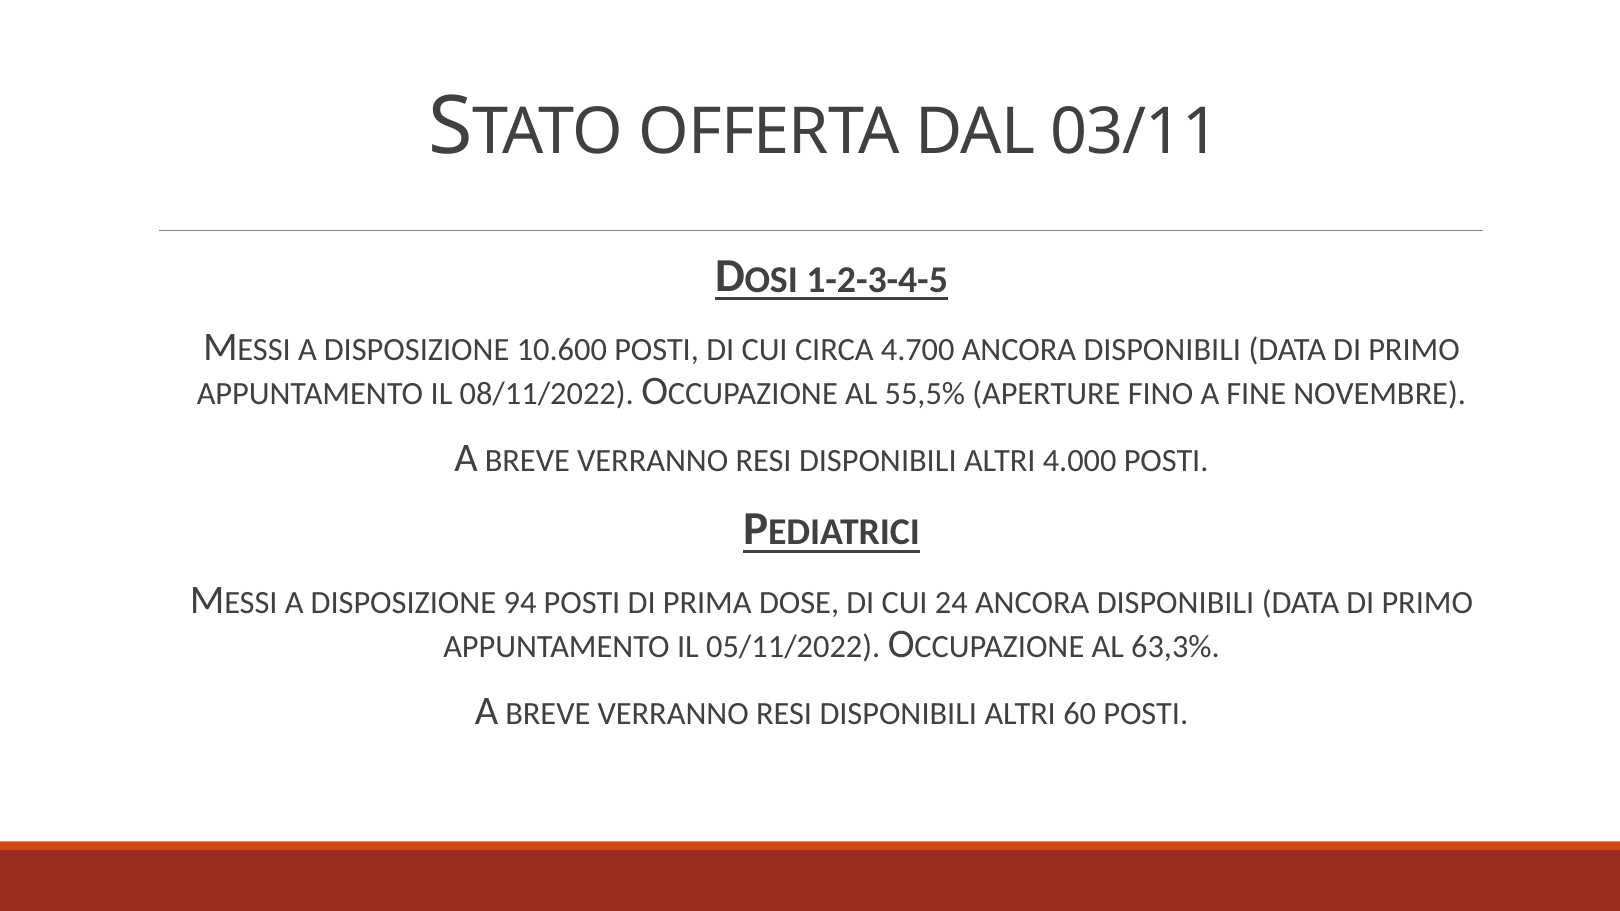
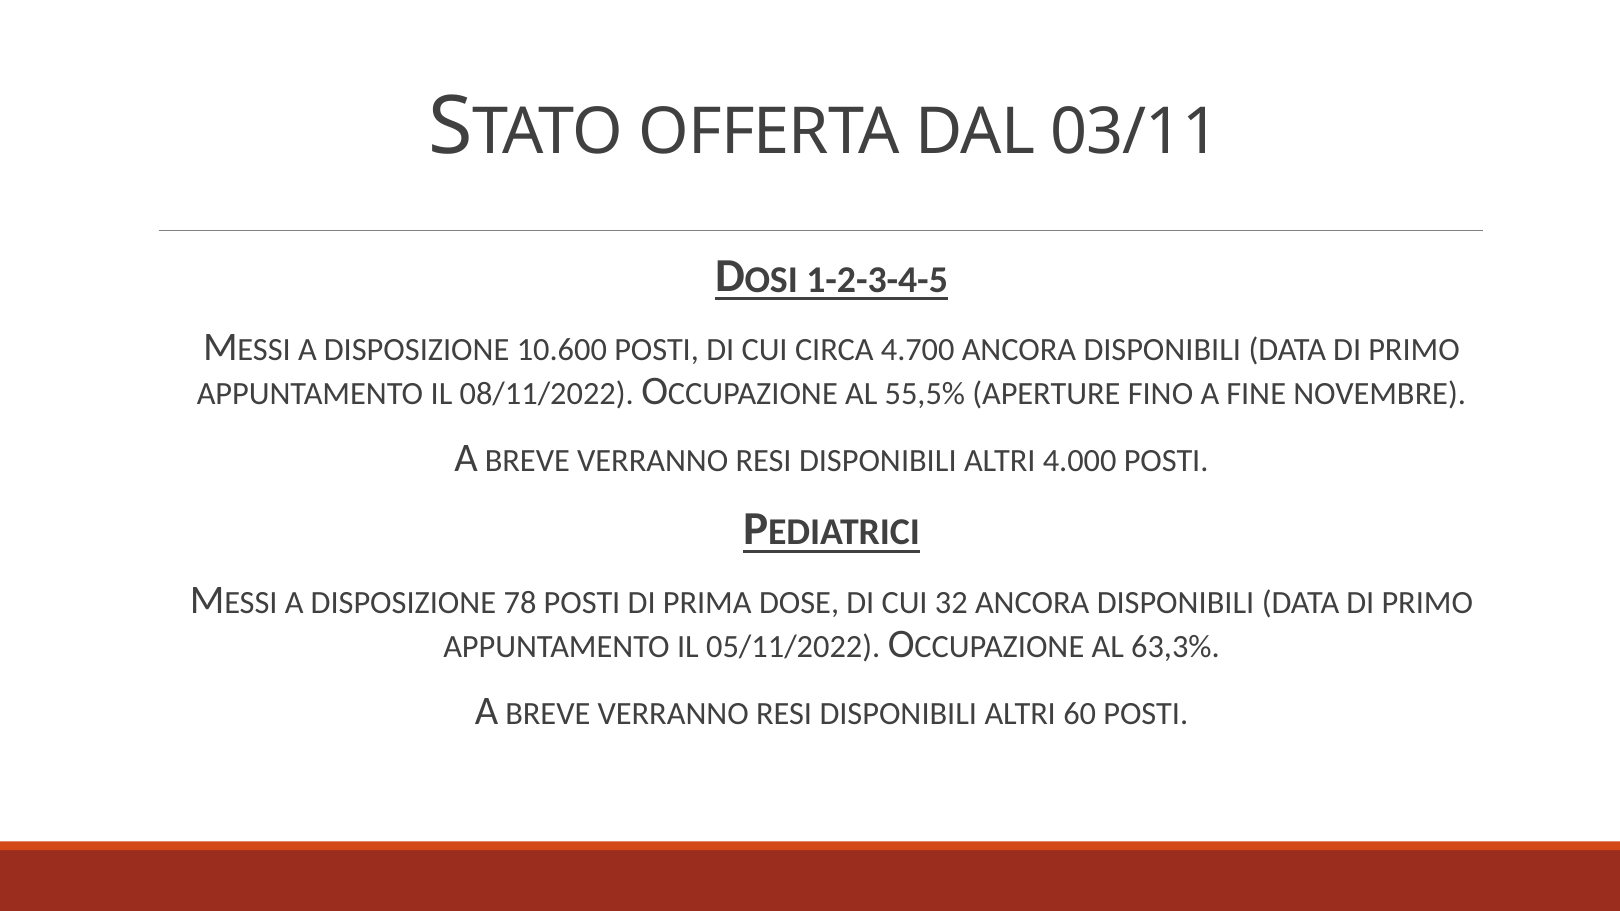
94: 94 -> 78 (520, 603)
24: 24 -> 32 (951, 603)
